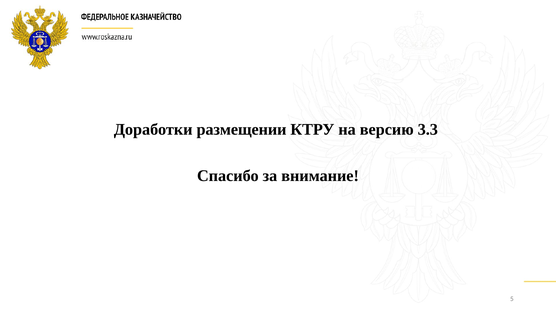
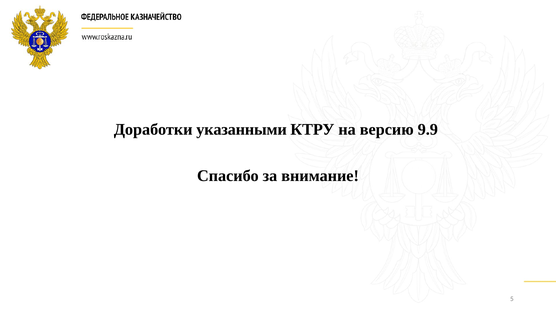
размещении: размещении -> указанными (242, 129)
3.3: 3.3 -> 9.9 (428, 129)
